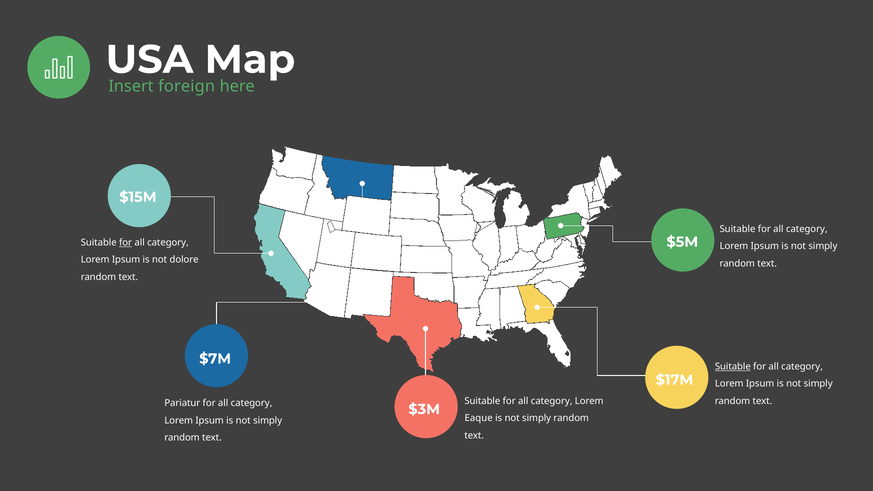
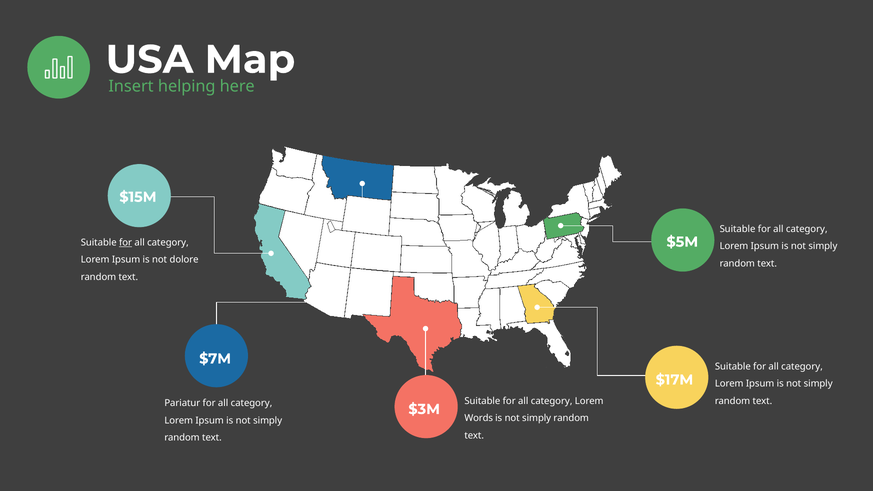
foreign: foreign -> helping (187, 87)
Suitable underline: present -> none (733, 367)
Eaque: Eaque -> Words (479, 418)
